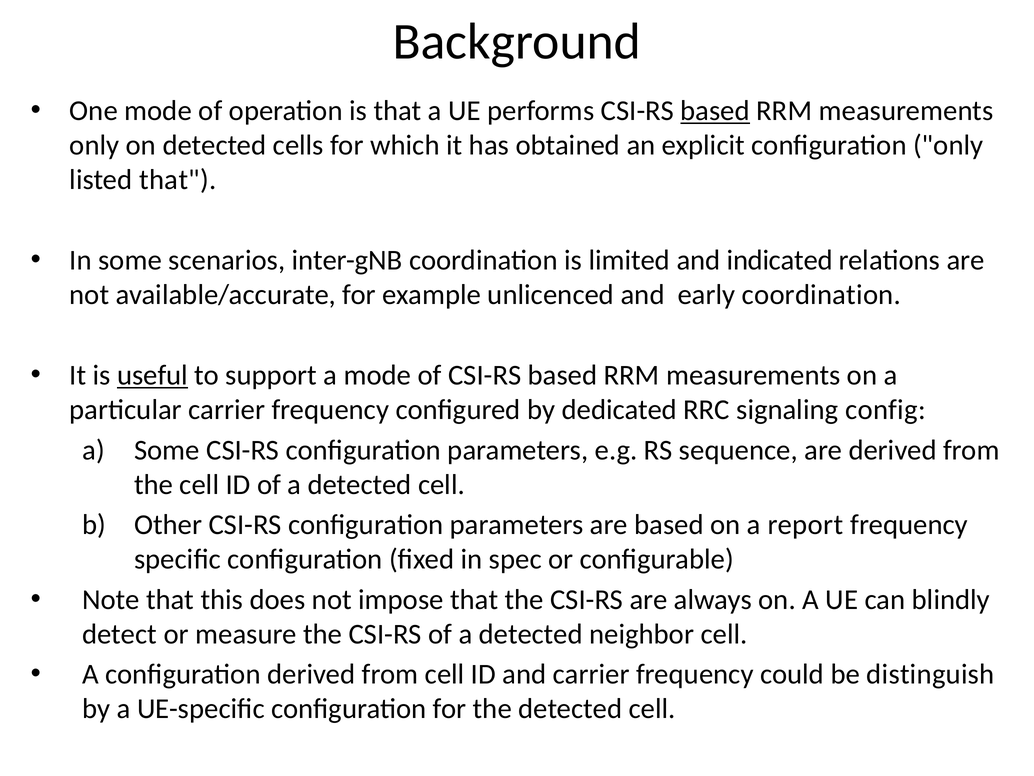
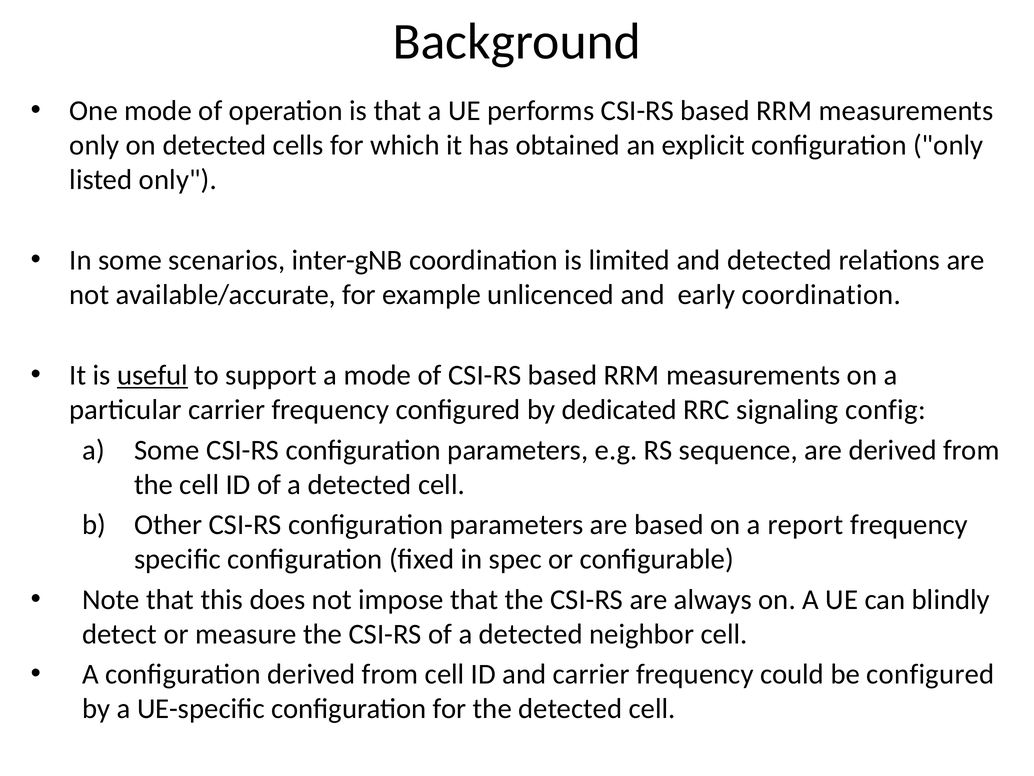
based underline: present -> none (715, 111)
listed that: that -> only (178, 180)
and indicated: indicated -> detected (780, 260)
be distinguish: distinguish -> configured (930, 674)
